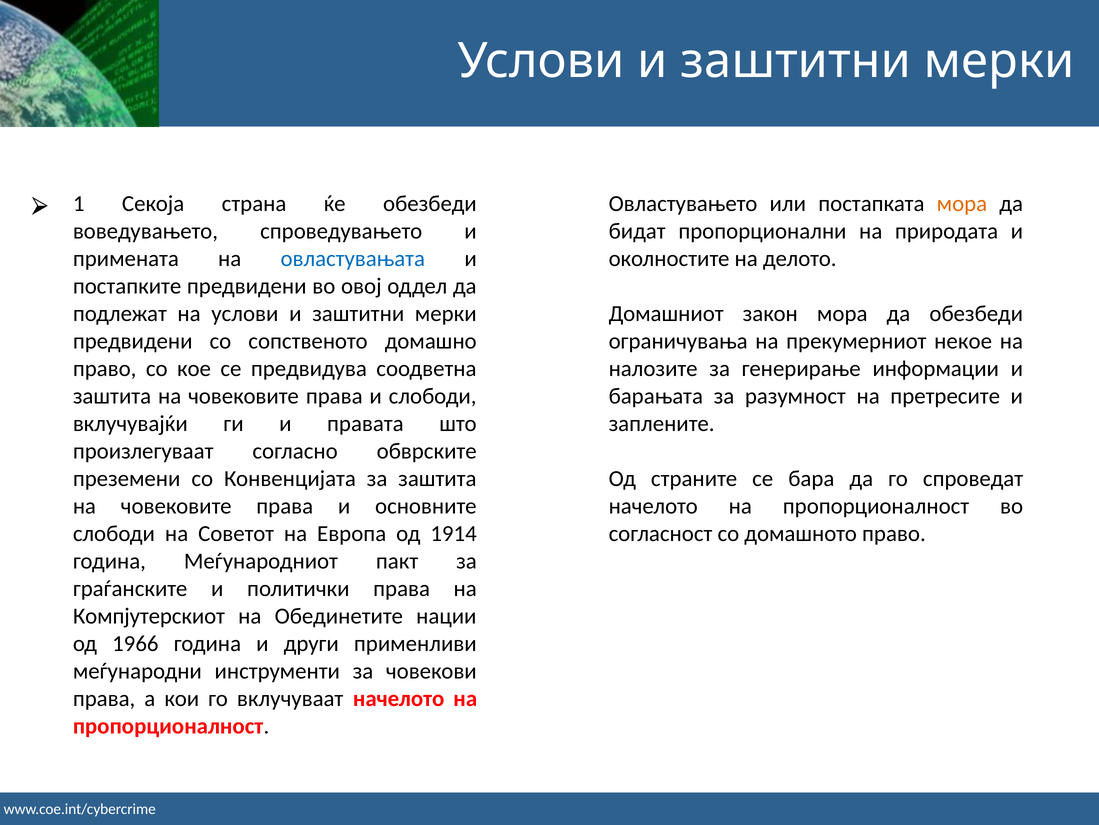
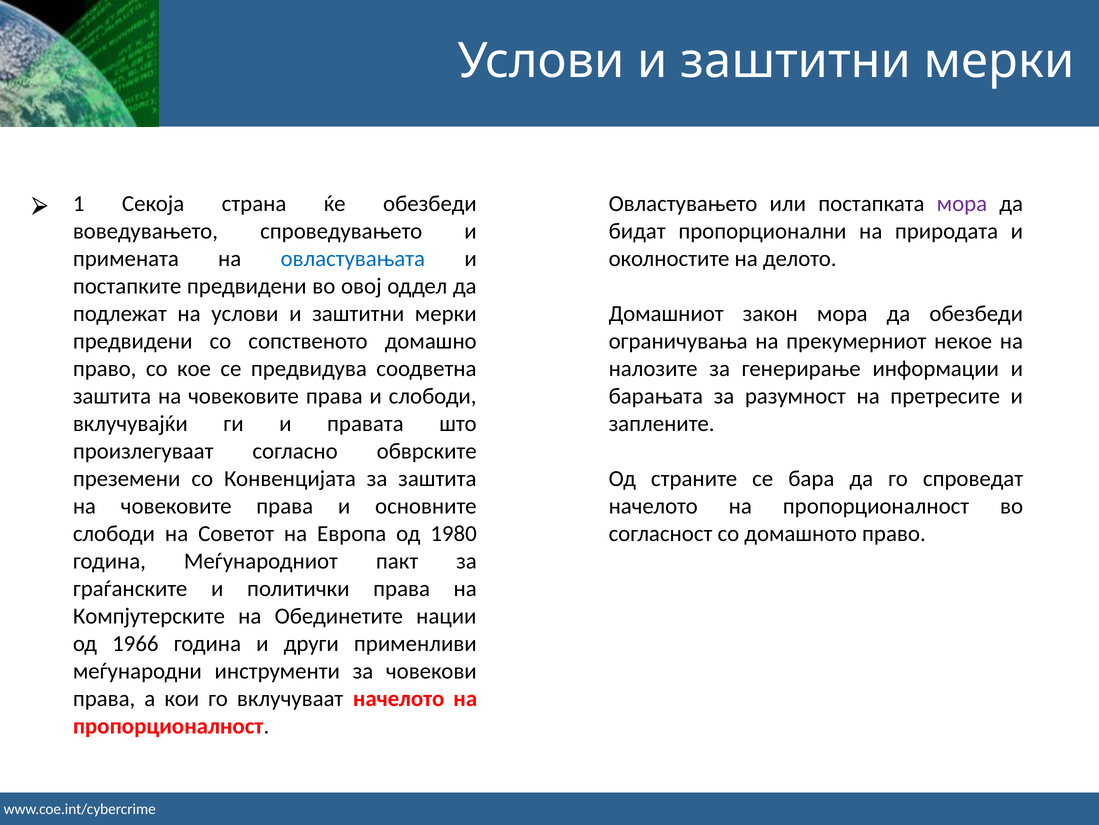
мора colour: orange -> purple (962, 203)
1914: 1914 -> 1980 (454, 533)
Компјутерскиот: Компјутерскиот -> Компјутерските (149, 615)
